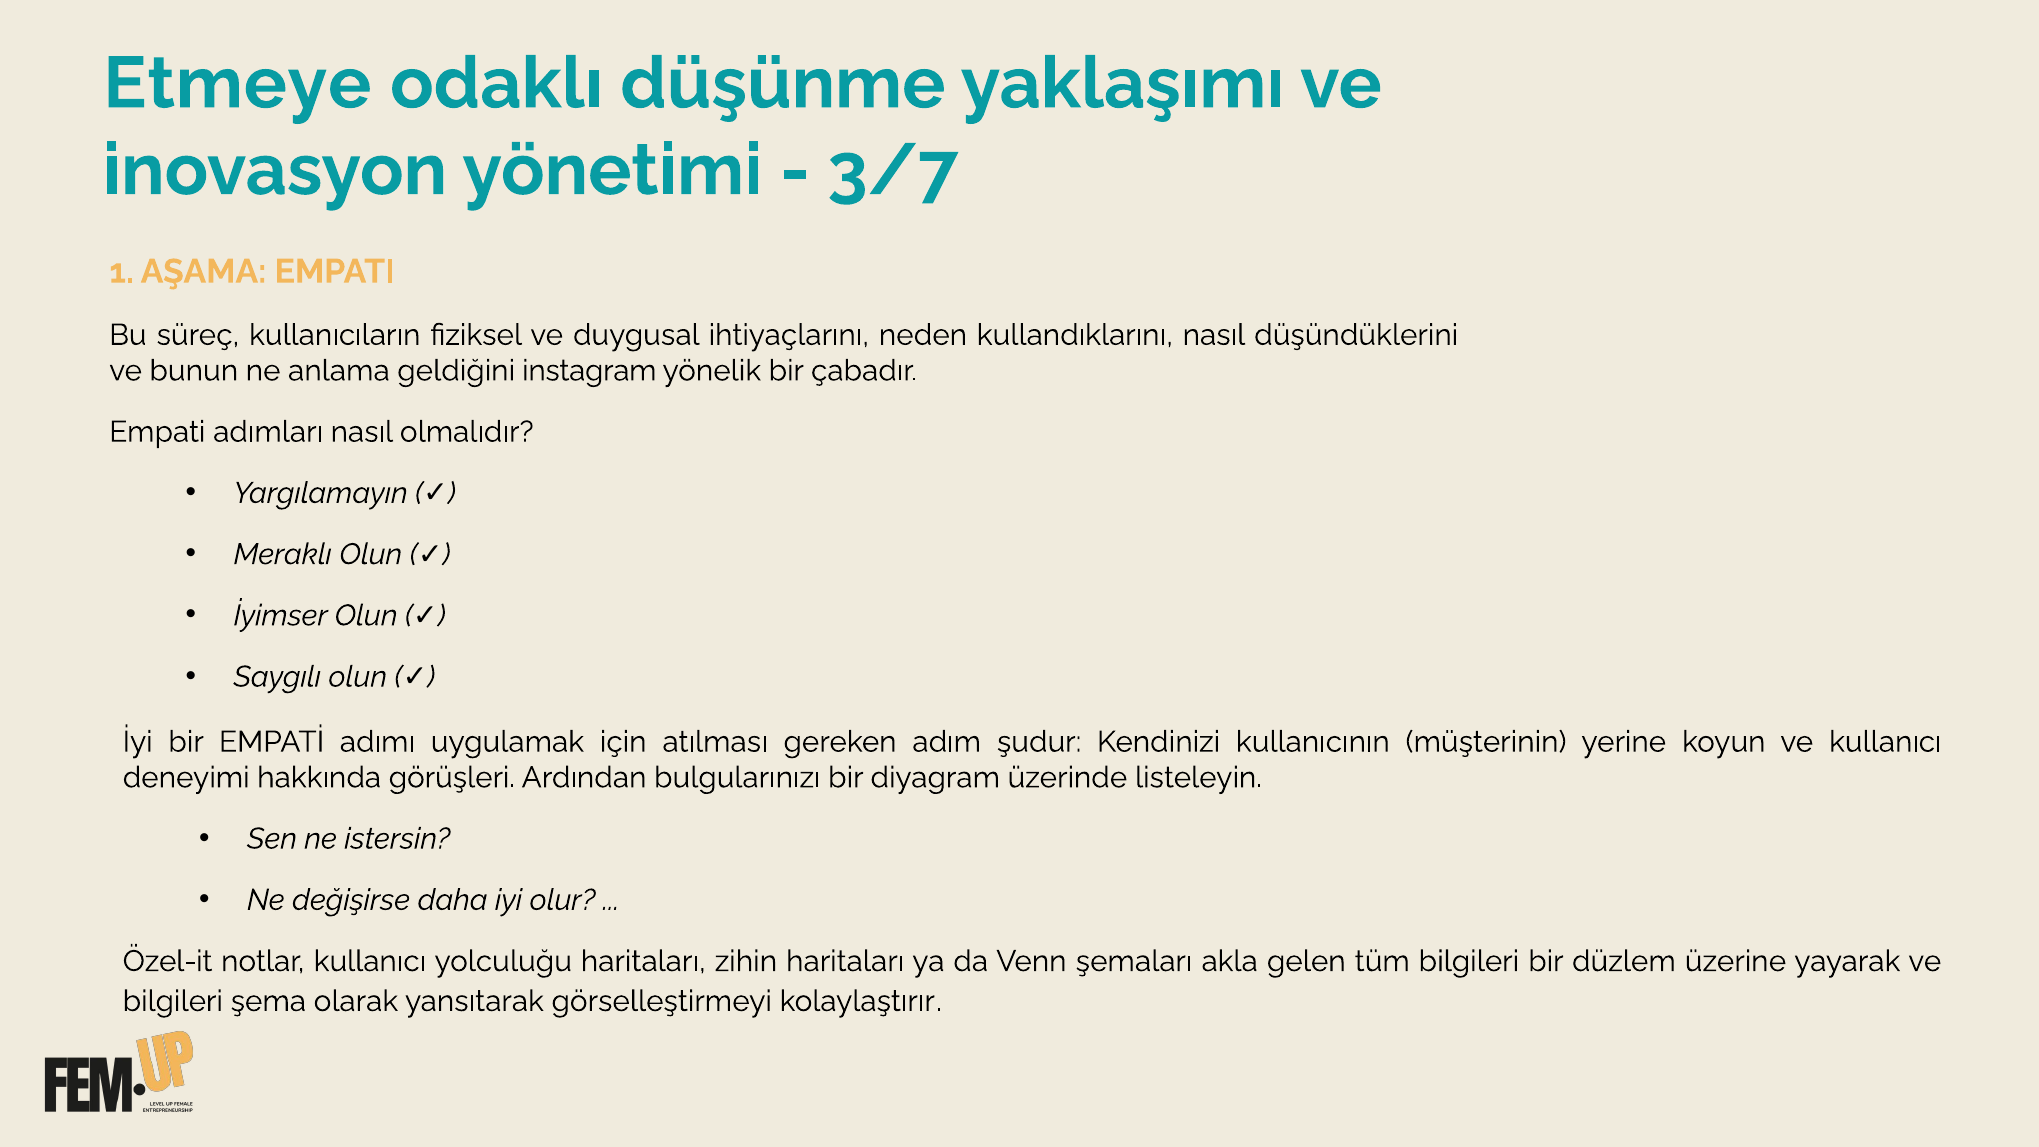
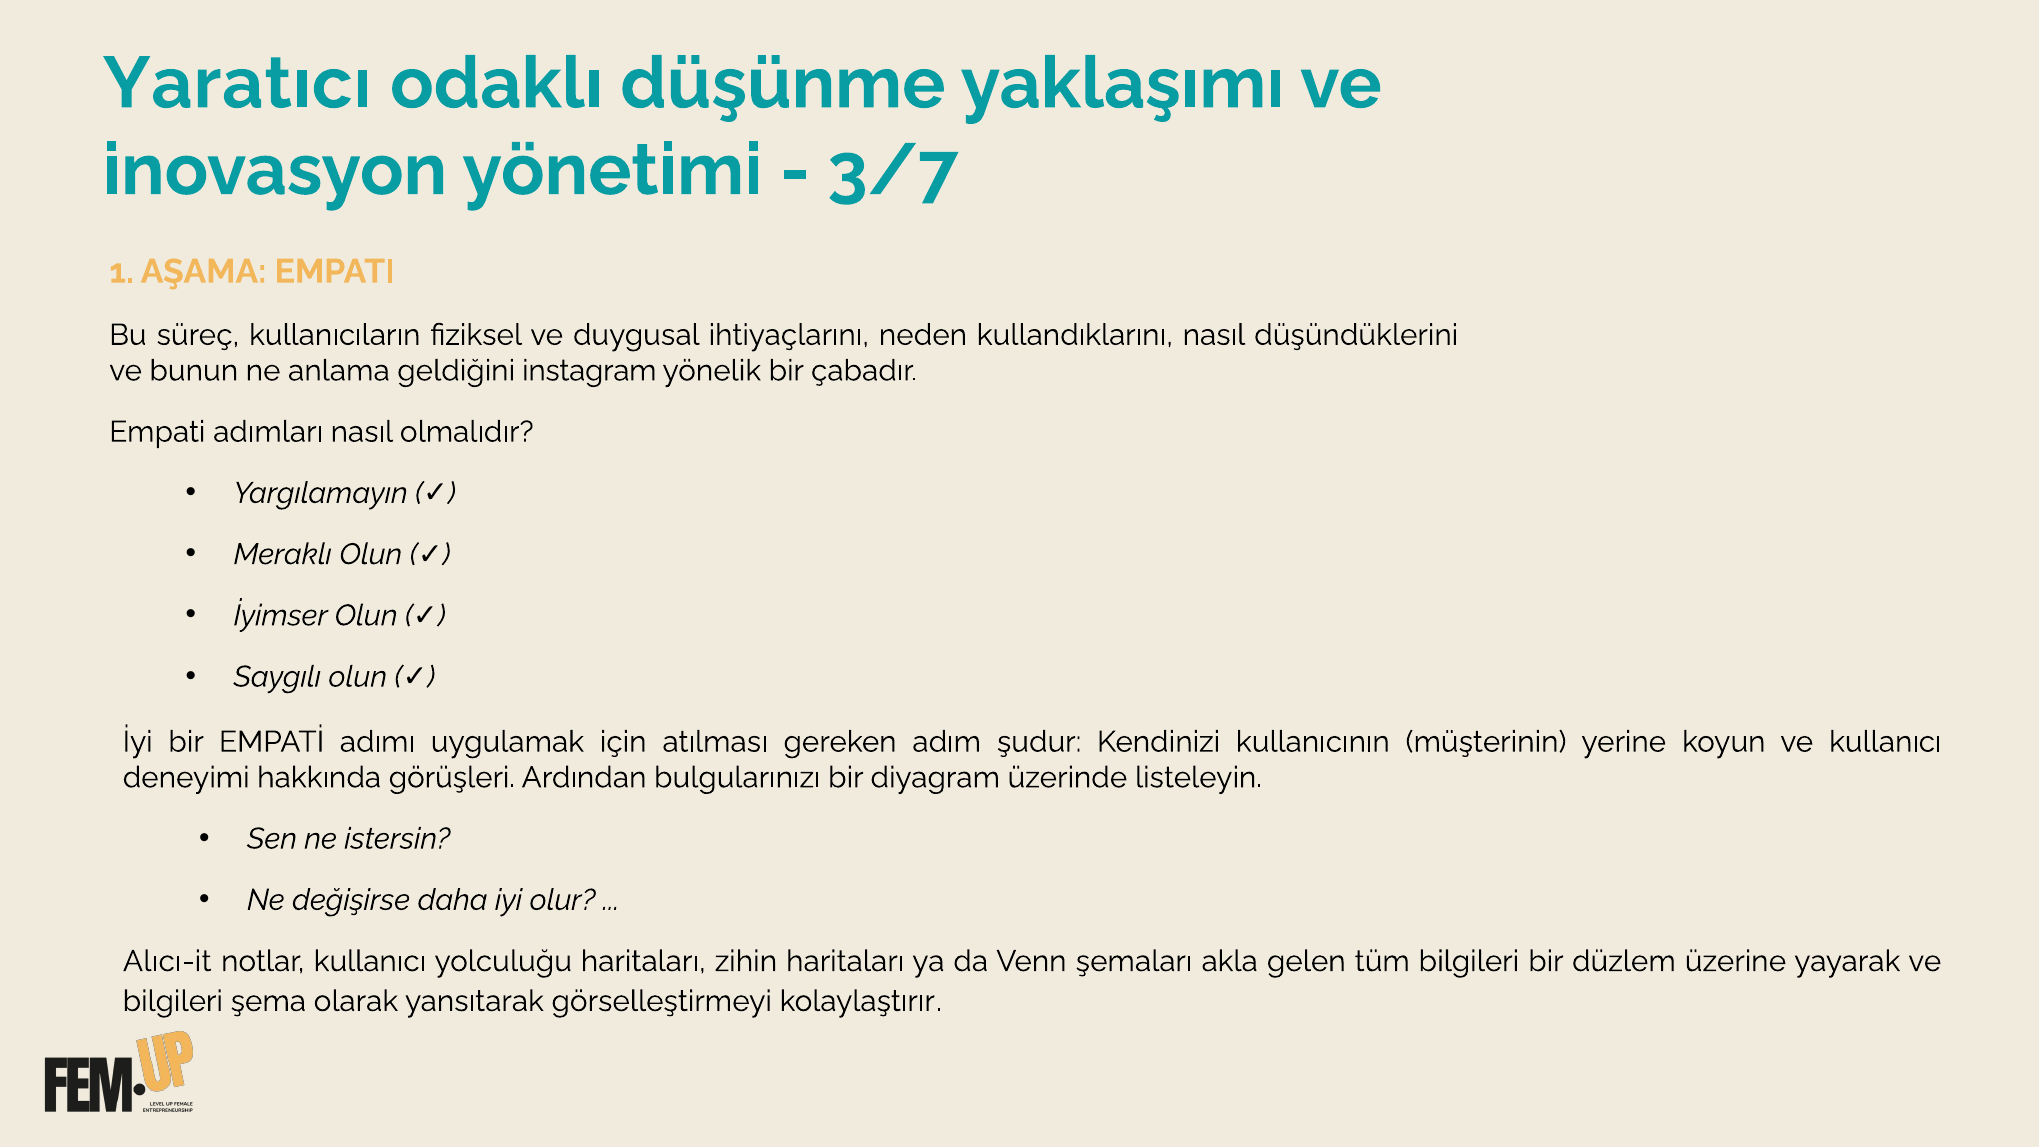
Etmeye: Etmeye -> Yaratıcı (237, 84)
Özel-it: Özel-it -> Alıcı-it (167, 961)
